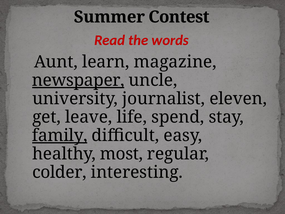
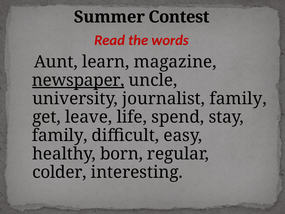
journalist eleven: eleven -> family (238, 99)
family underline: present -> none (60, 135)
most: most -> born (121, 154)
